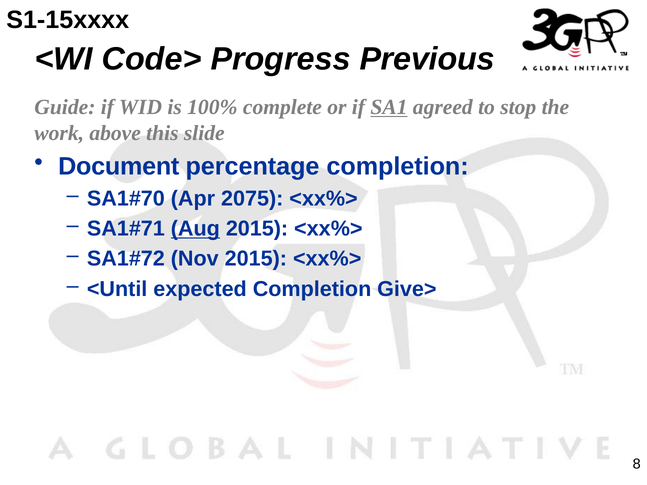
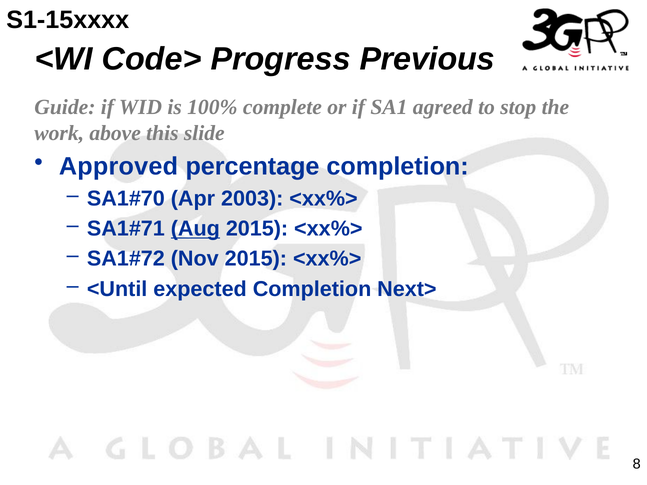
SA1 underline: present -> none (389, 107)
Document: Document -> Approved (119, 167)
2075: 2075 -> 2003 (252, 199)
Give>: Give> -> Next> (407, 289)
